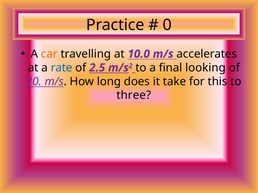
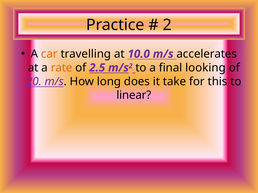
0: 0 -> 2 (167, 25)
rate colour: blue -> orange (62, 68)
three: three -> linear (134, 95)
